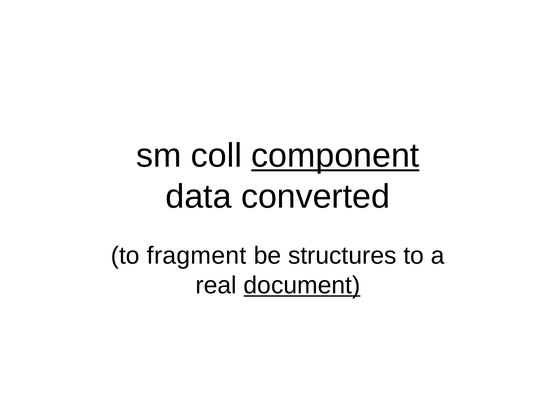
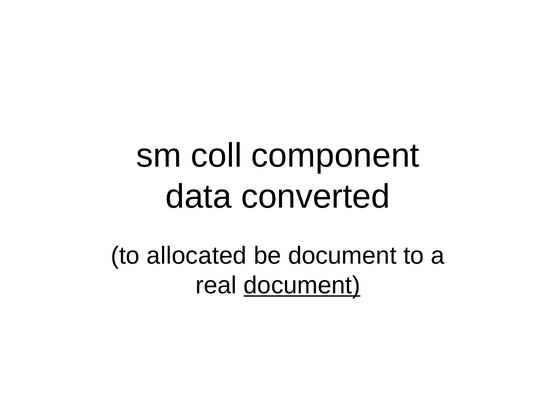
component underline: present -> none (335, 156)
fragment: fragment -> allocated (197, 256)
be structures: structures -> document (342, 256)
